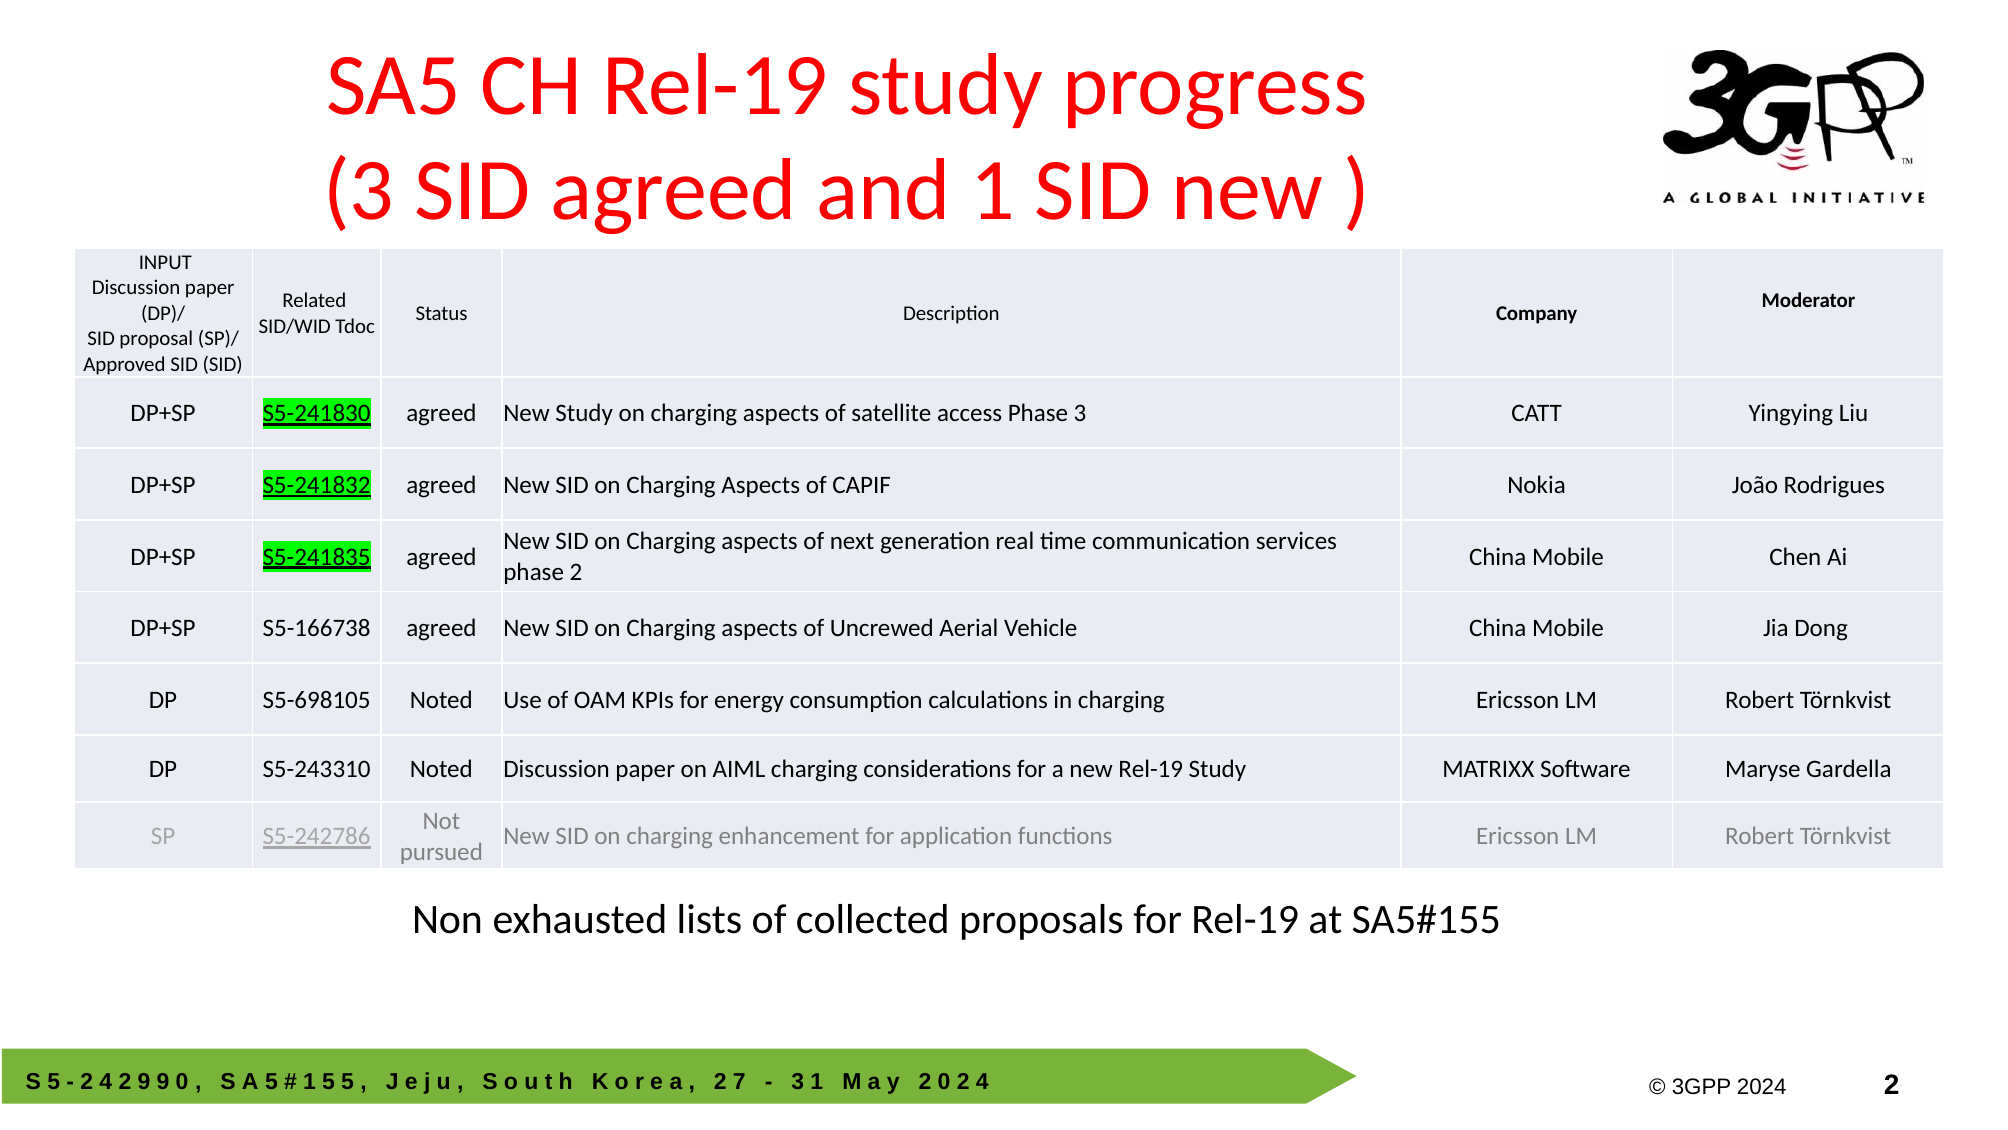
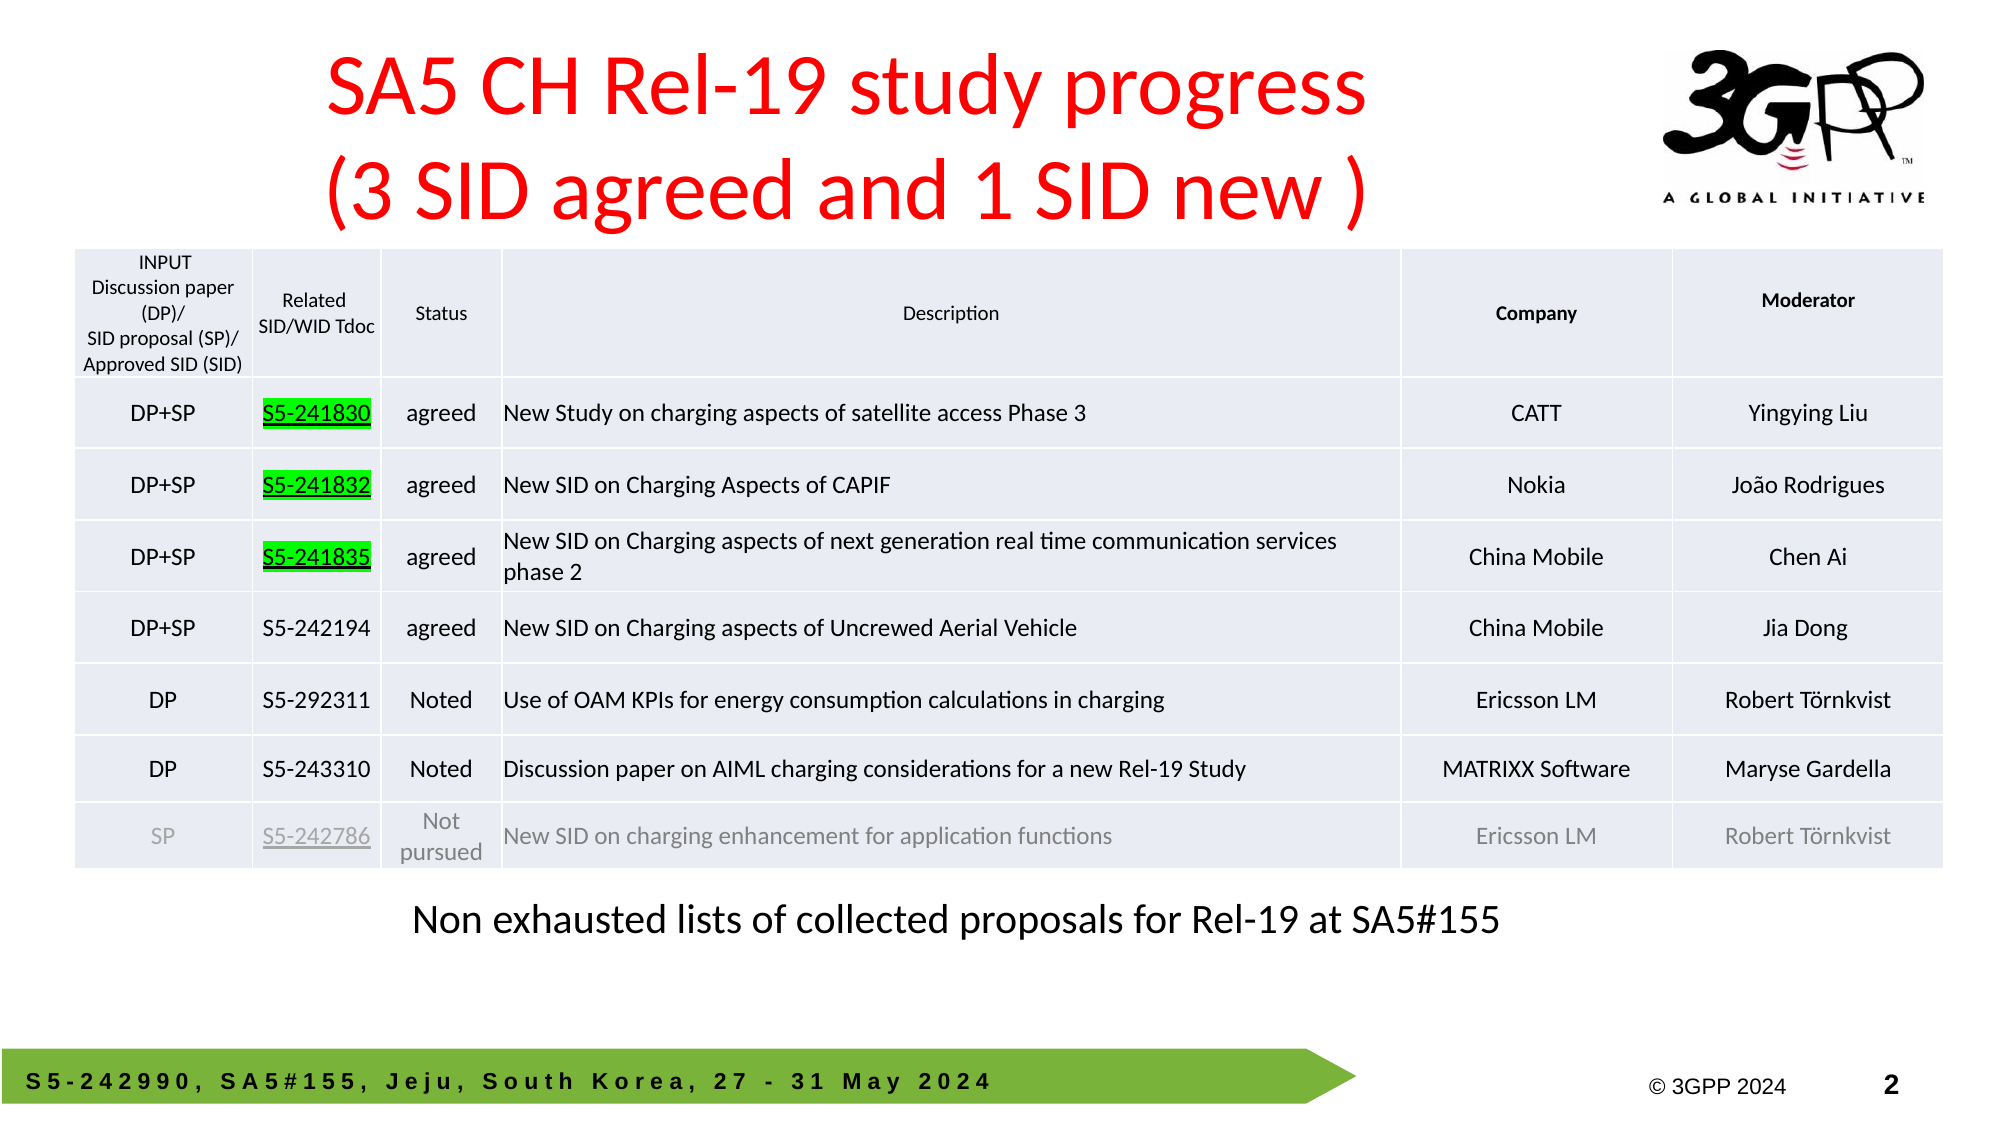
S5-166738: S5-166738 -> S5-242194 (317, 628)
S5-698105: S5-698105 -> S5-292311 (317, 700)
